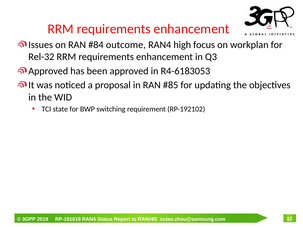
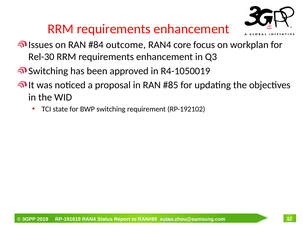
high: high -> core (182, 45)
Rel-32: Rel-32 -> Rel-30 (41, 57)
Approved: Approved -> Switching (48, 71)
R4-6183053: R4-6183053 -> R4-1050019 (185, 71)
